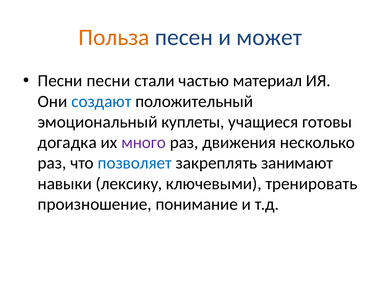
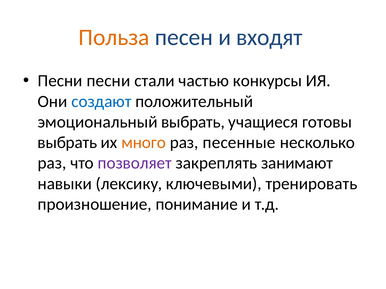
может: может -> входят (269, 37)
материал: материал -> конкурсы (268, 81)
эмоциональный куплеты: куплеты -> выбрать (193, 122)
догадка: догадка -> выбрать (67, 143)
много colour: purple -> orange (144, 143)
движения: движения -> песенные (239, 143)
позволяет colour: blue -> purple (135, 163)
